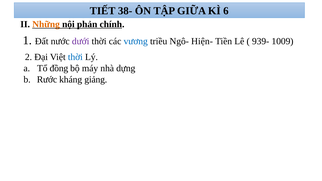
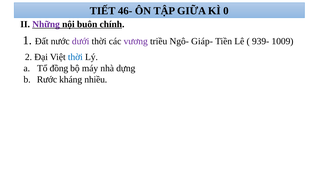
38-: 38- -> 46- (125, 11)
6: 6 -> 0 (226, 11)
Những colour: orange -> purple (46, 24)
phản: phản -> buôn (87, 24)
vương colour: blue -> purple (136, 41)
Hiện-: Hiện- -> Giáp- (202, 41)
giảng: giảng -> nhiều (96, 80)
